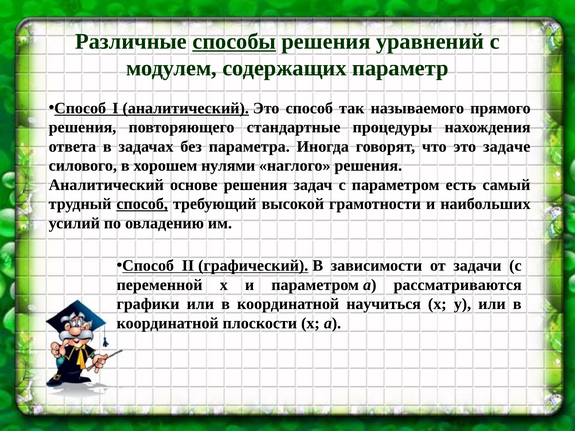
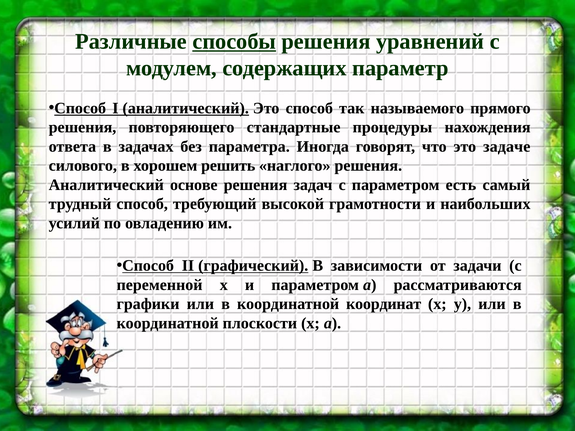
нулями: нулями -> решить (228, 166)
способ underline: present -> none (142, 204)
научиться: научиться -> координат (384, 304)
